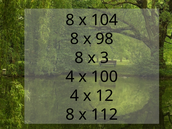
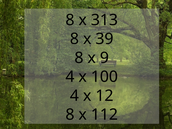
104: 104 -> 313 (104, 20)
98: 98 -> 39 (105, 39)
3: 3 -> 9 (104, 58)
